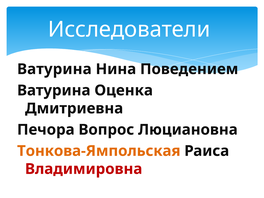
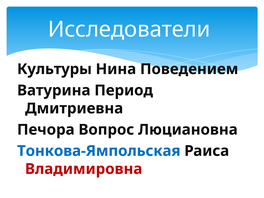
Ватурина: Ватурина -> Культуры (54, 69)
Оценка: Оценка -> Период (124, 90)
Тонкова-Ямпольская colour: orange -> blue (99, 151)
